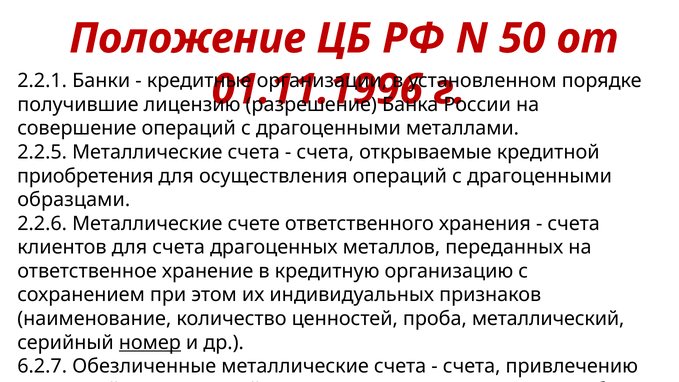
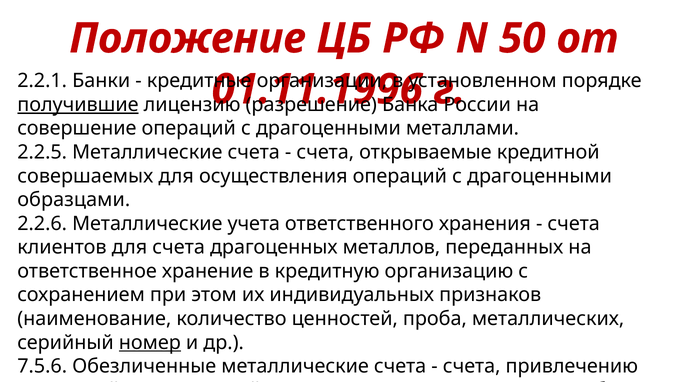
получившие underline: none -> present (78, 105)
приобретения: приобретения -> совершаемых (85, 176)
Металлические счете: счете -> учета (254, 224)
металлический: металлический -> металлических (548, 319)
6.2.7: 6.2.7 -> 7.5.6 (42, 366)
